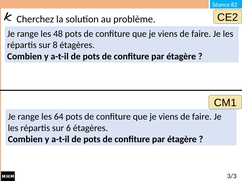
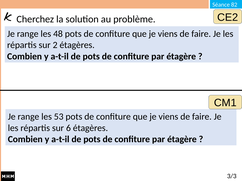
8: 8 -> 2 (55, 45)
64: 64 -> 53 (59, 117)
